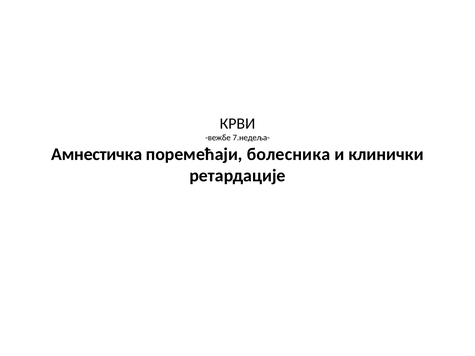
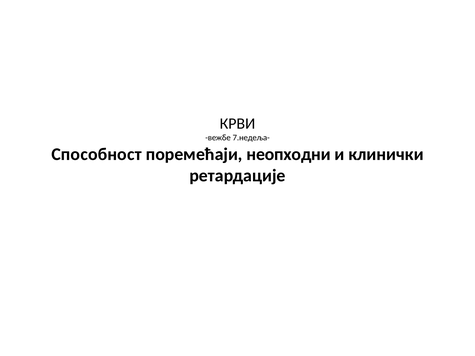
Амнестичка: Амнестичка -> Способност (96, 154)
болесника: болесника -> неопходни (289, 154)
